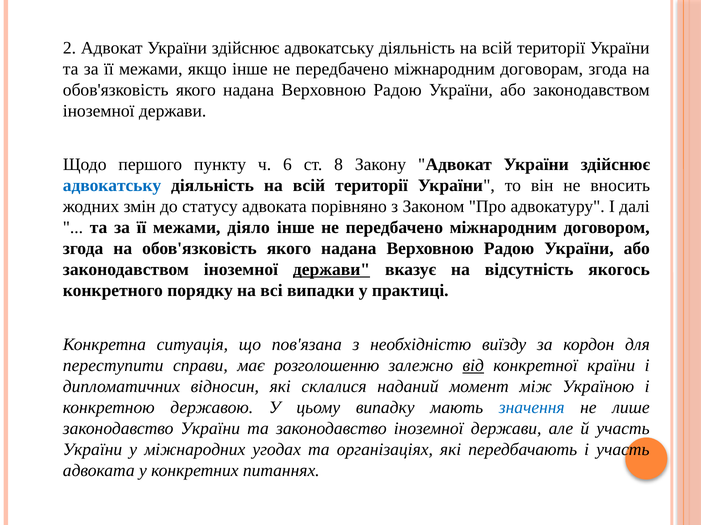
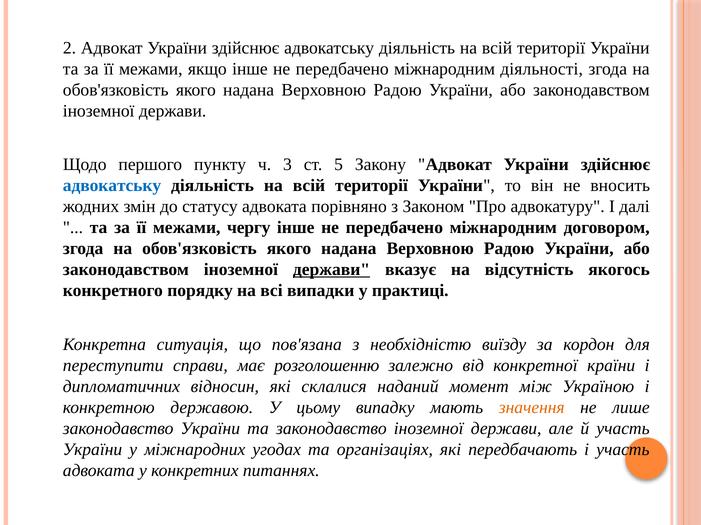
договорам: договорам -> діяльності (542, 69)
6: 6 -> 3 (287, 165)
8: 8 -> 5 (339, 165)
діяло: діяло -> чергу (249, 228)
від underline: present -> none (473, 366)
значення colour: blue -> orange (532, 408)
